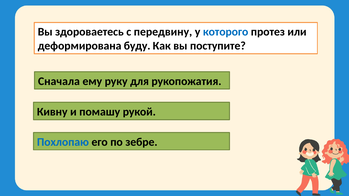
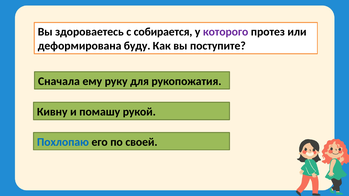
передвину: передвину -> собирается (163, 32)
которого colour: blue -> purple (226, 32)
зебре: зебре -> своей (141, 142)
